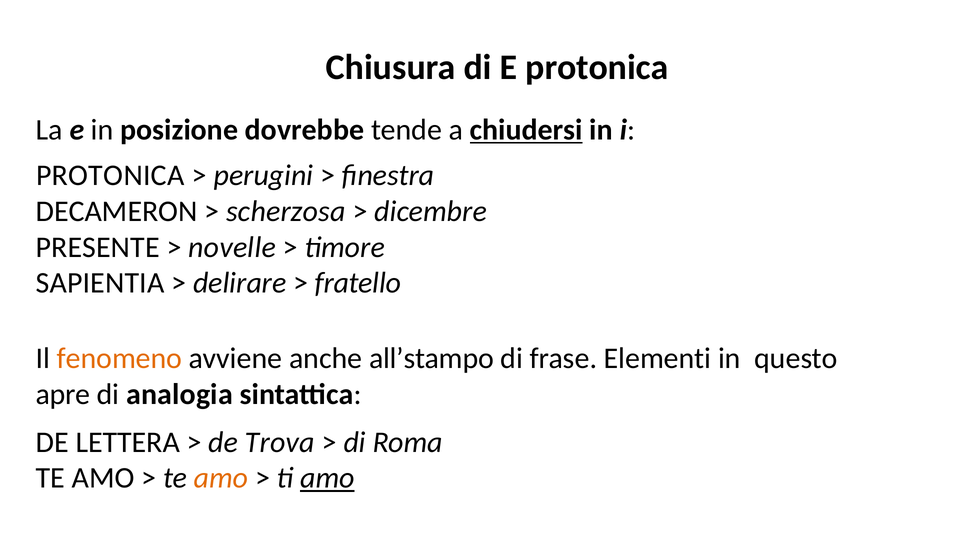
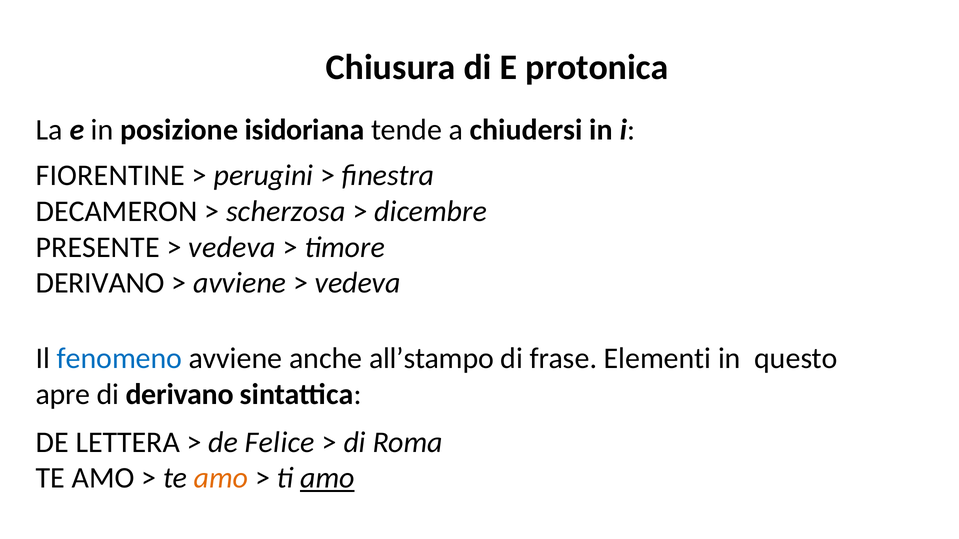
dovrebbe: dovrebbe -> isidoriana (305, 130)
chiudersi underline: present -> none (526, 130)
PROTONICA: PROTONICA -> FIORENTINE (110, 175)
novelle: novelle -> vedeva (232, 247)
SAPIENTIA: SAPIENTIA -> DERIVANO (100, 283)
delirare: delirare -> avviene (240, 283)
fratello: fratello -> vedeva (358, 283)
fenomeno colour: orange -> blue (119, 359)
di analogia: analogia -> derivano (180, 395)
Trova: Trova -> Felice (280, 443)
